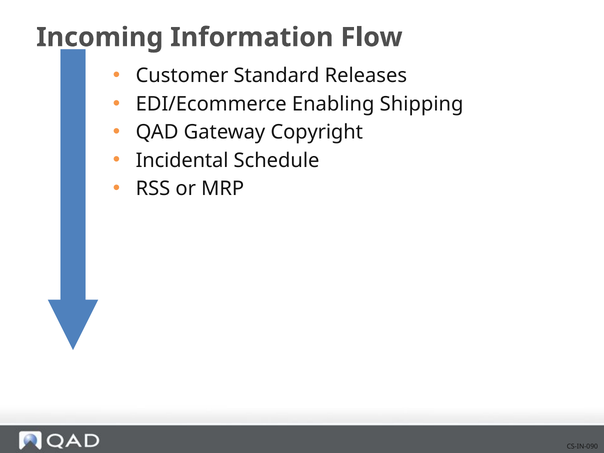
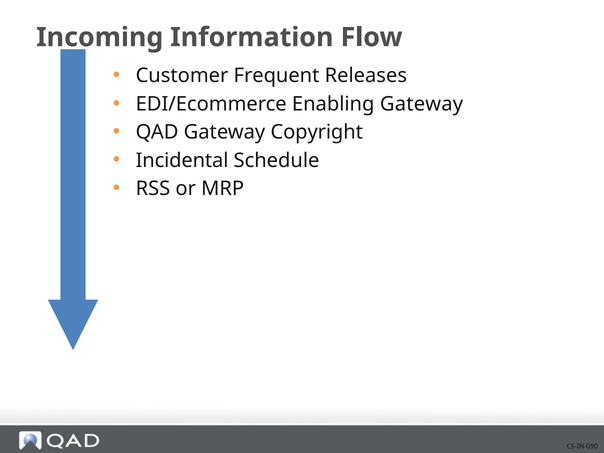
Standard: Standard -> Frequent (277, 76)
Enabling Shipping: Shipping -> Gateway (422, 104)
